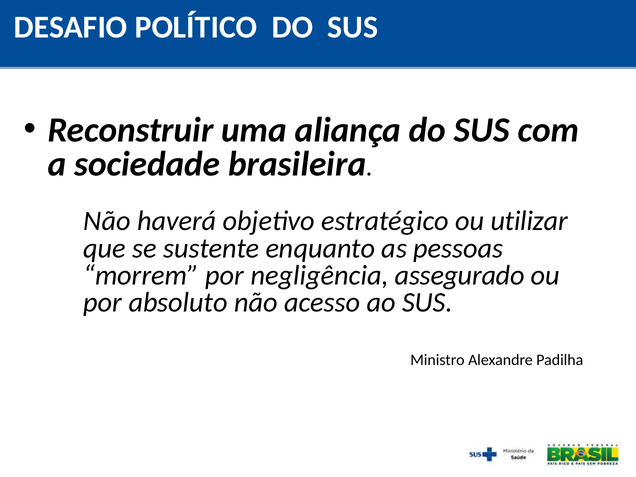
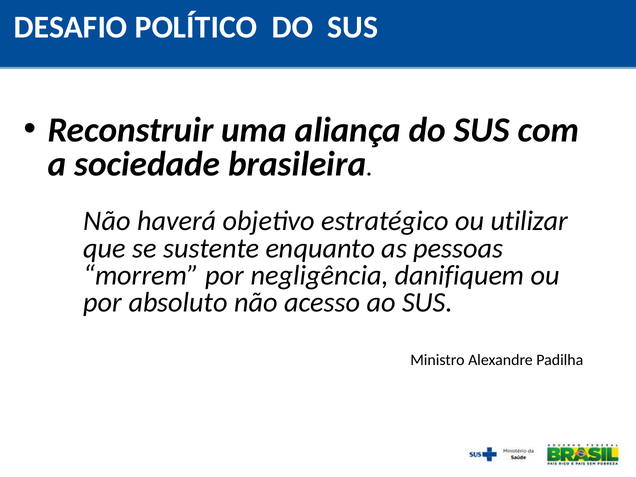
assegurado: assegurado -> danifiquem (460, 275)
